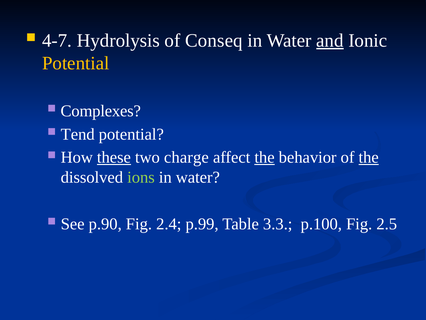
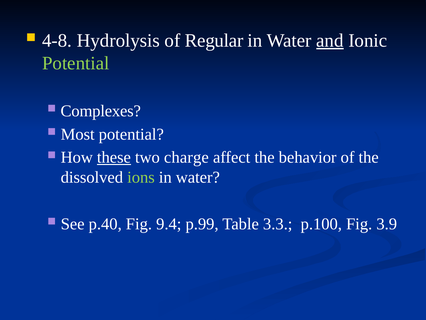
4-7: 4-7 -> 4-8 (57, 40)
Conseq: Conseq -> Regular (214, 40)
Potential colour: yellow -> light green (76, 63)
Tend: Tend -> Most (78, 134)
the underline: present -> none (265, 157)
the underline: present -> none (369, 157)
p.90: p.90 -> p.40 (105, 224)
2.4: 2.4 -> 9.4 (169, 224)
2.5: 2.5 -> 3.9 (387, 224)
